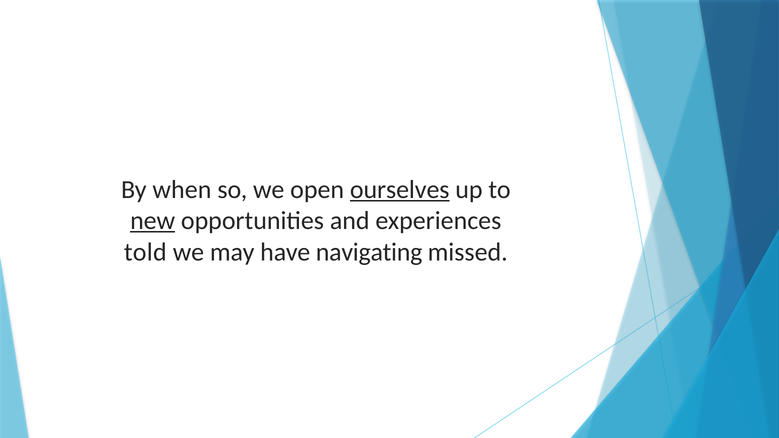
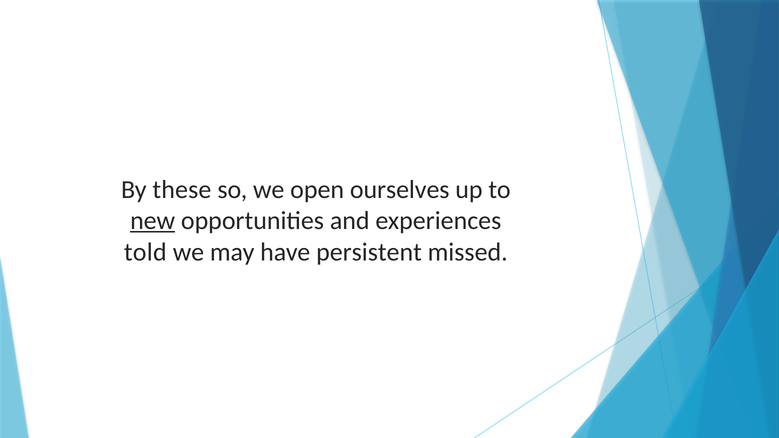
when: when -> these (182, 190)
ourselves underline: present -> none (400, 190)
navigating: navigating -> persistent (369, 252)
